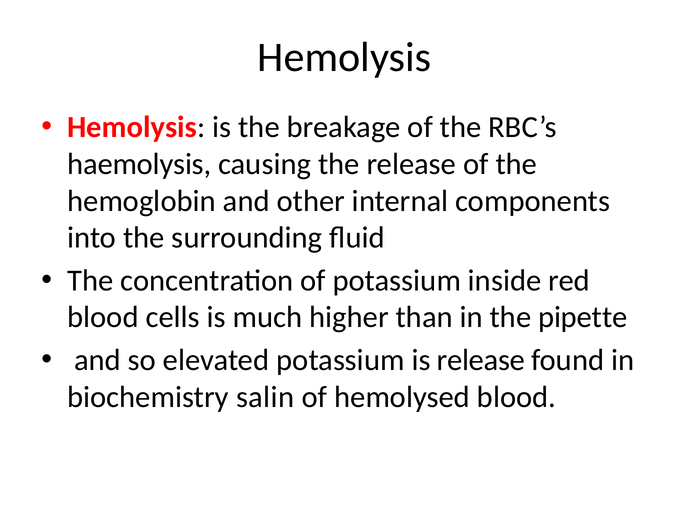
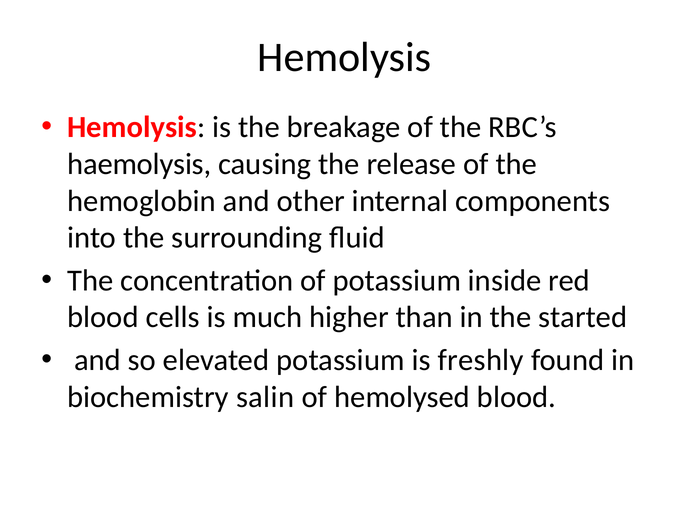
pipette: pipette -> started (583, 317)
is release: release -> freshly (481, 360)
